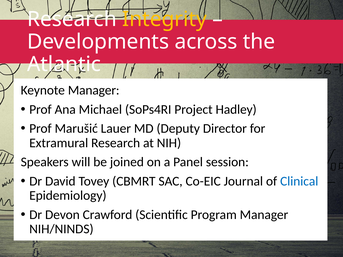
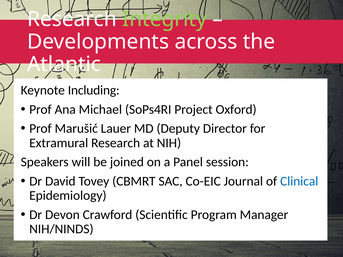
Integrity colour: yellow -> light green (164, 19)
Keynote Manager: Manager -> Including (94, 90)
Hadley: Hadley -> Oxford (236, 110)
